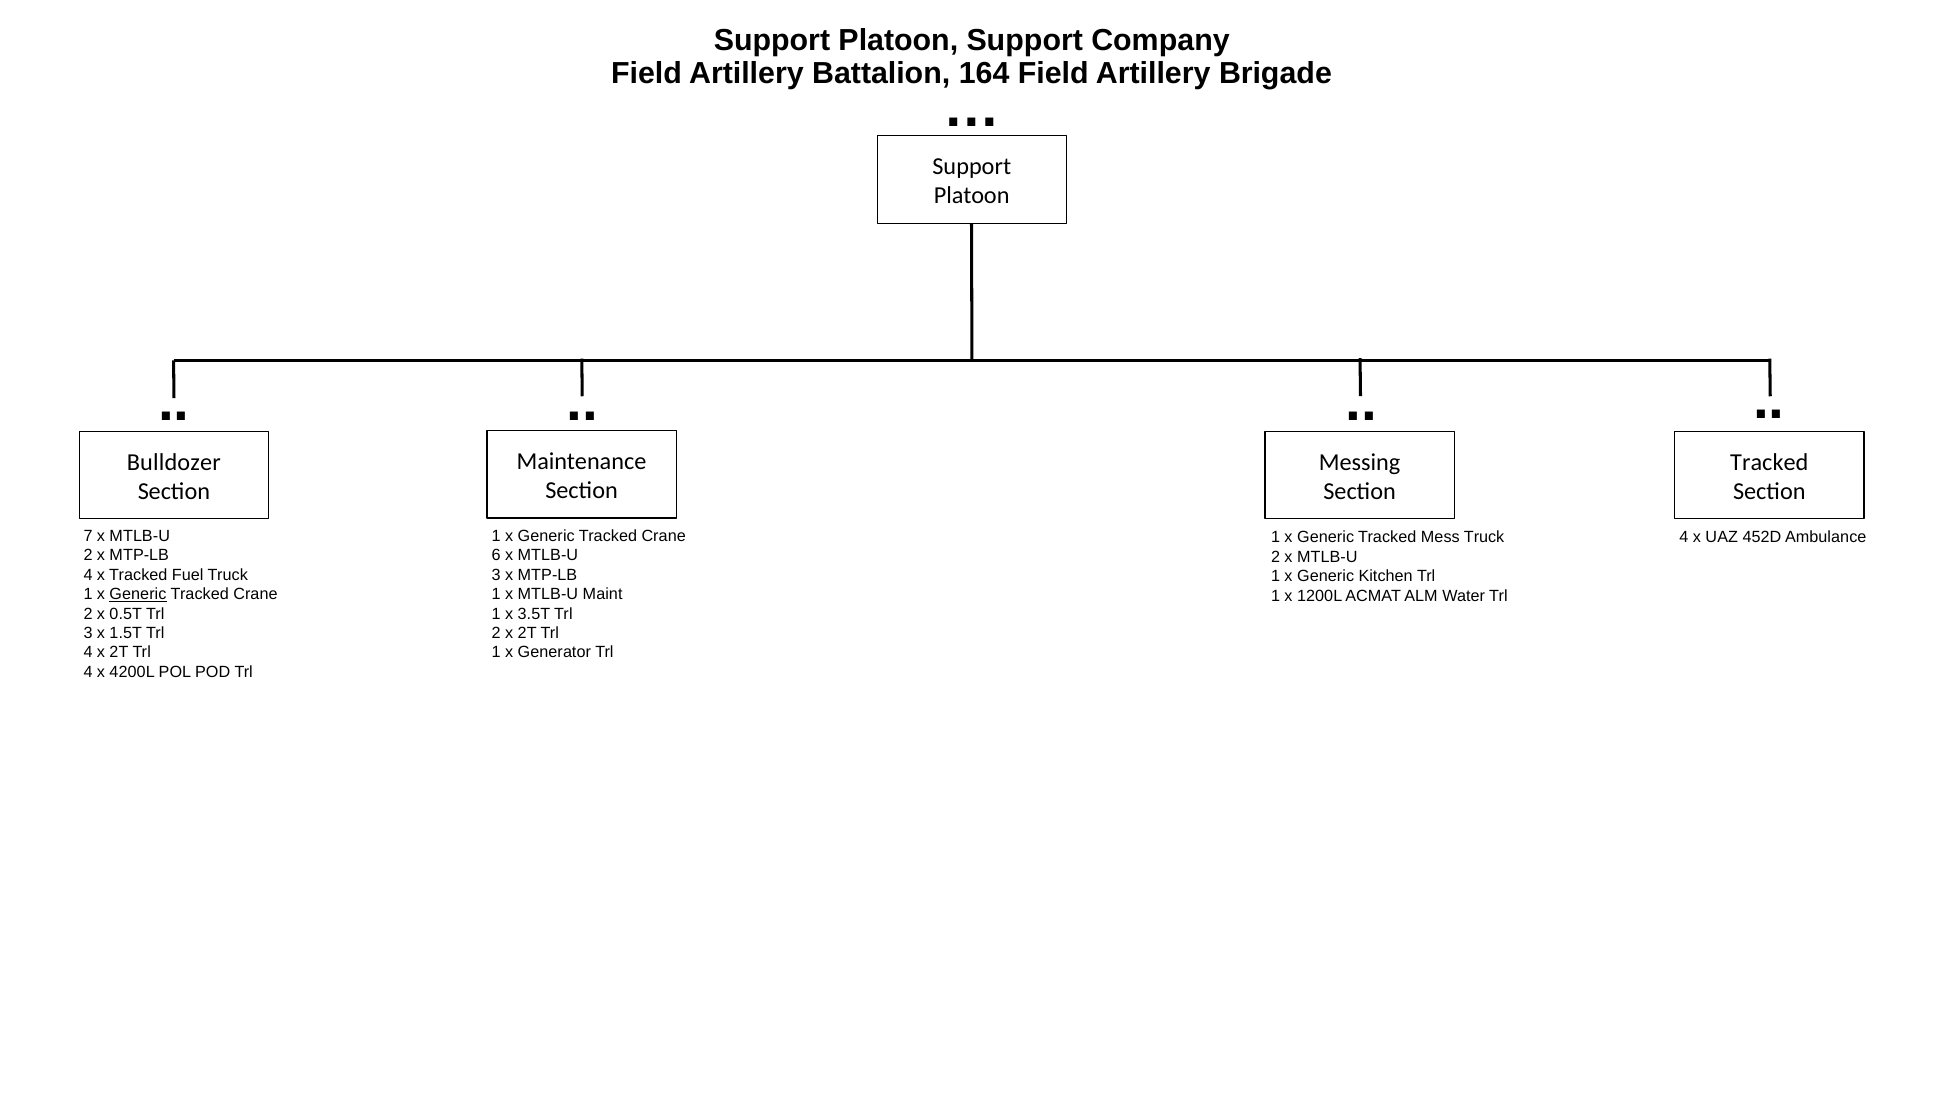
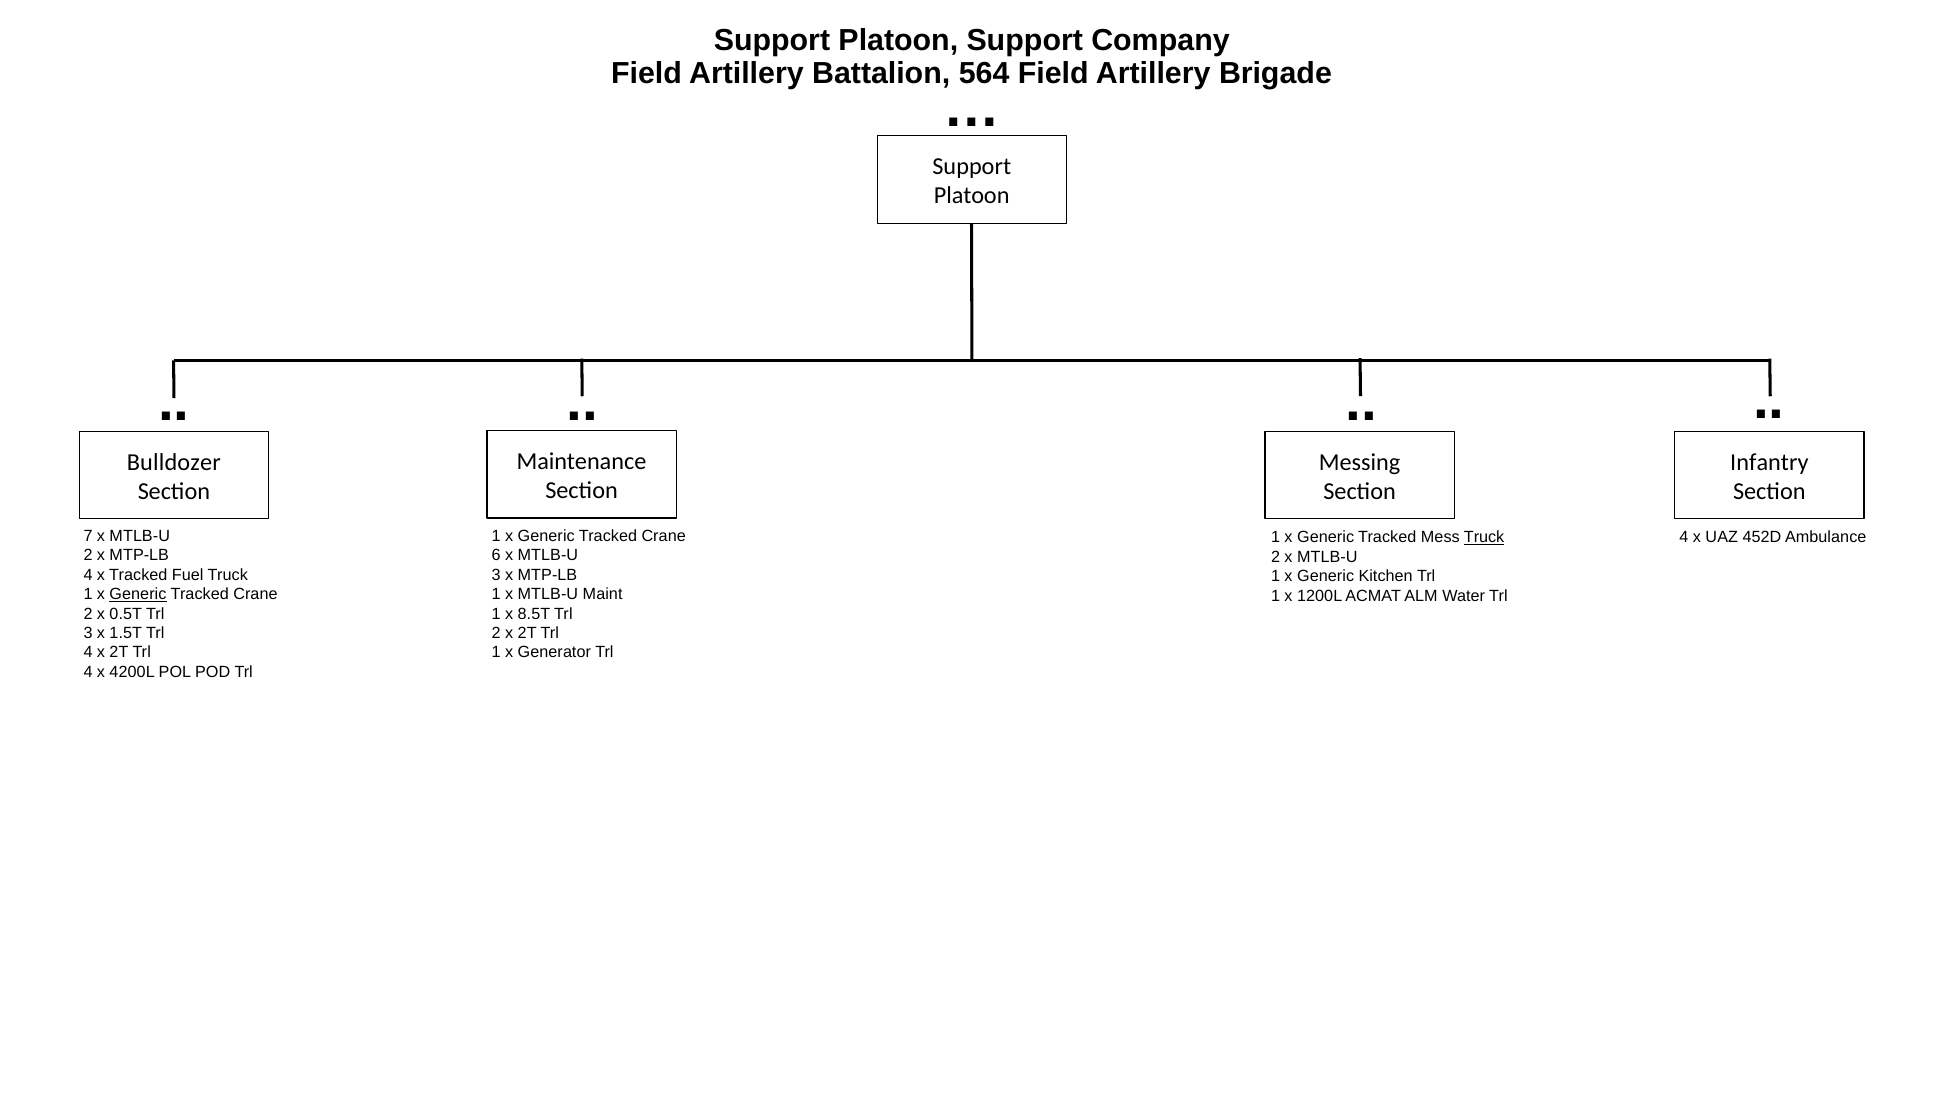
164: 164 -> 564 (984, 74)
Tracked: Tracked -> Infantry (1769, 462)
Truck underline: none -> present (1484, 537)
3.5T: 3.5T -> 8.5T (534, 613)
